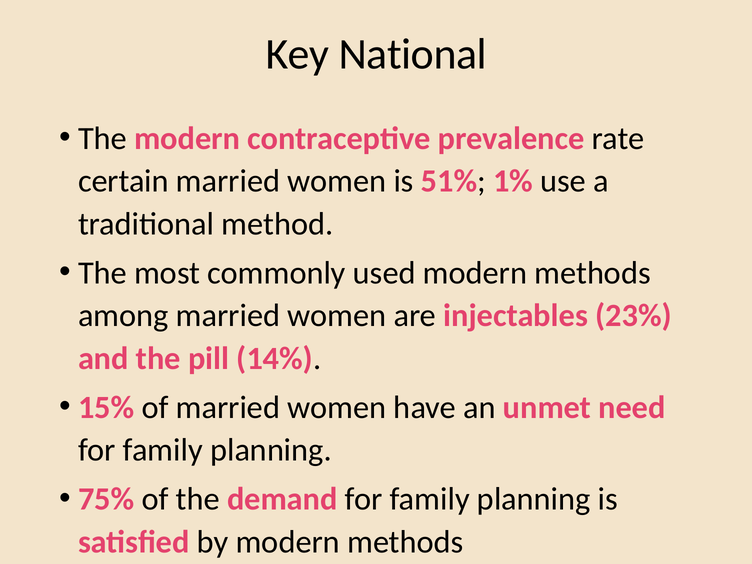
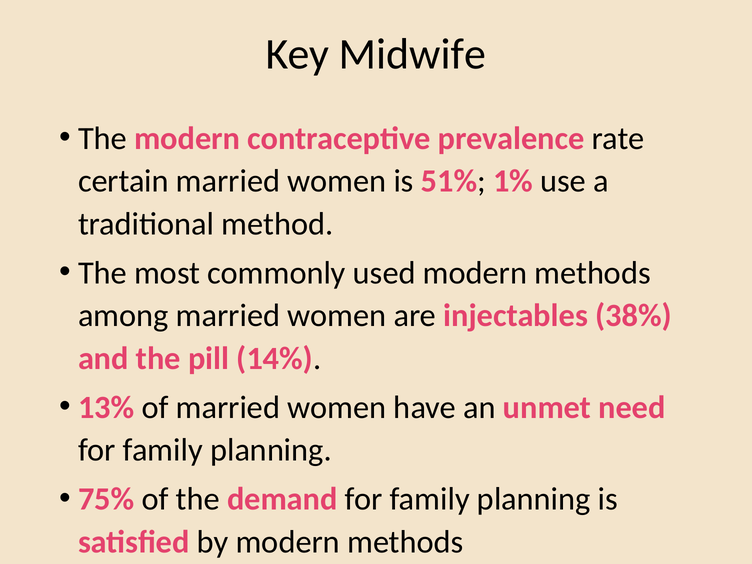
National: National -> Midwife (412, 54)
23%: 23% -> 38% (633, 316)
15%: 15% -> 13% (106, 407)
